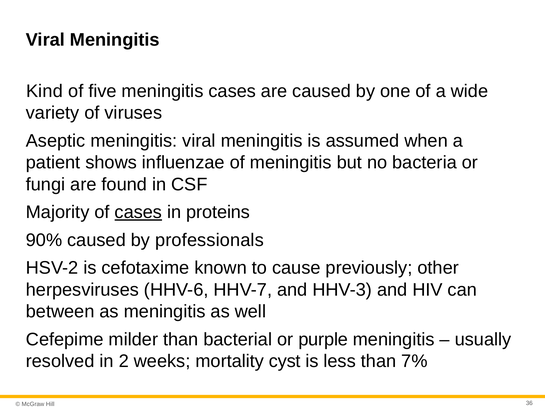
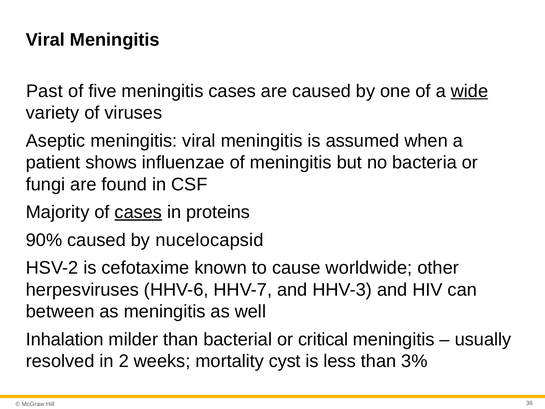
Kind: Kind -> Past (44, 91)
wide underline: none -> present (469, 91)
professionals: professionals -> nucelocapsid (210, 240)
previously: previously -> worldwide (369, 268)
Cefepime: Cefepime -> Inhalation (65, 339)
purple: purple -> critical (323, 339)
7%: 7% -> 3% (414, 361)
